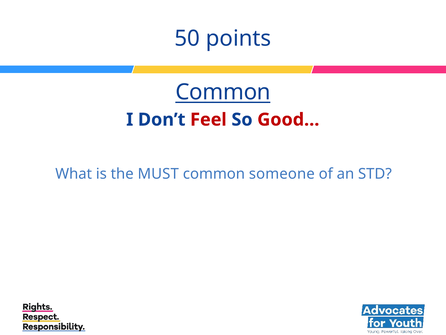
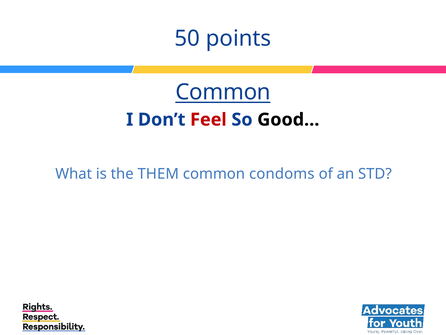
Good… colour: red -> black (288, 119)
MUST: MUST -> THEM (158, 174)
someone: someone -> condoms (282, 174)
